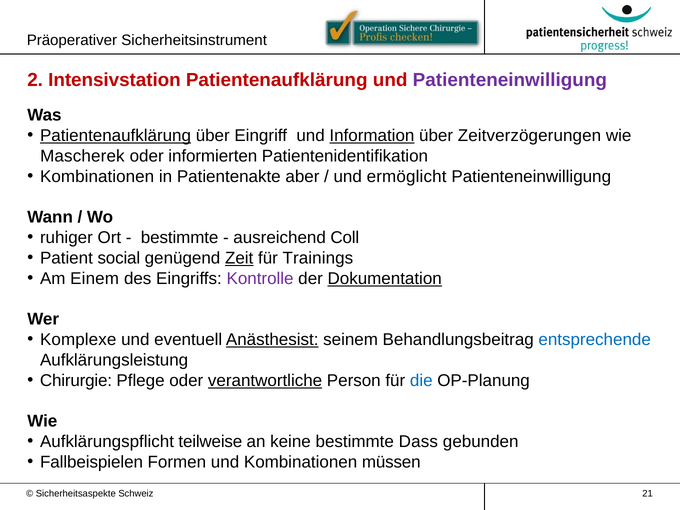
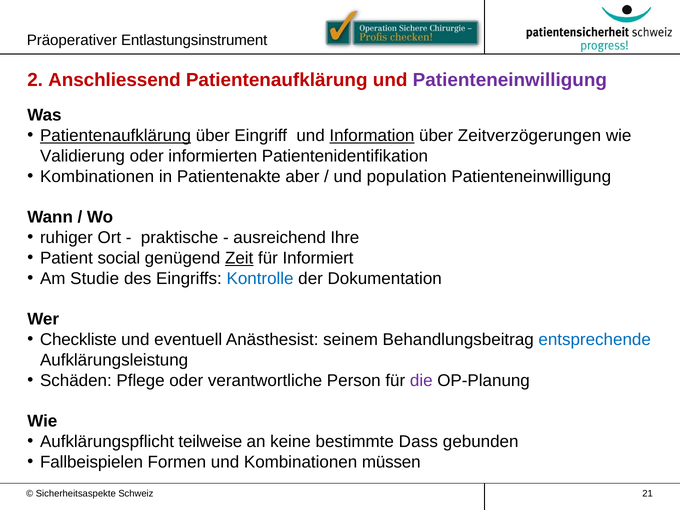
Sicherheitsinstrument: Sicherheitsinstrument -> Entlastungsinstrument (194, 40)
Intensivstation: Intensivstation -> Anschliessend (114, 80)
Mascherek: Mascherek -> Validierung (82, 156)
ermöglicht: ermöglicht -> population (407, 176)
bestimmte: bestimmte -> praktische (180, 238)
Coll: Coll -> Ihre (345, 238)
Trainings: Trainings -> Informiert (318, 258)
Einem: Einem -> Studie (95, 278)
Kontrolle colour: purple -> blue (260, 278)
Dokumentation underline: present -> none (385, 278)
Komplexe: Komplexe -> Checkliste (78, 340)
Anästhesist underline: present -> none (272, 340)
Chirurgie: Chirurgie -> Schäden (76, 380)
verantwortliche underline: present -> none (265, 380)
die colour: blue -> purple (421, 380)
